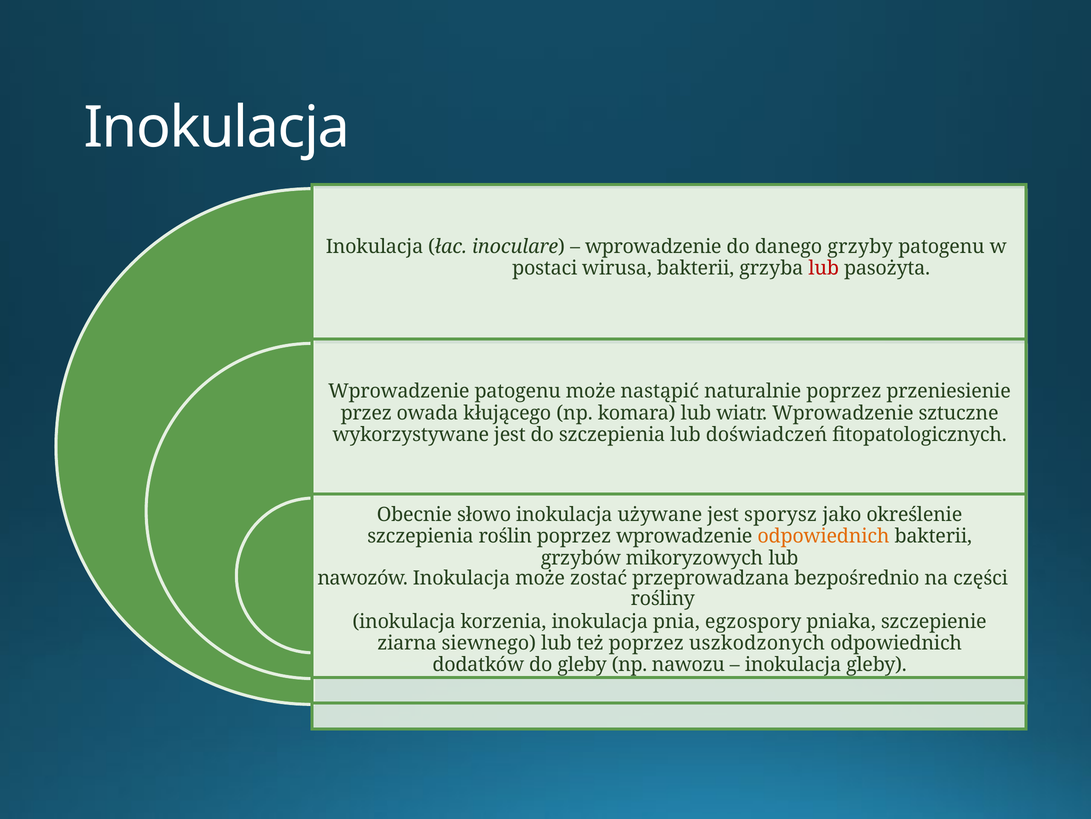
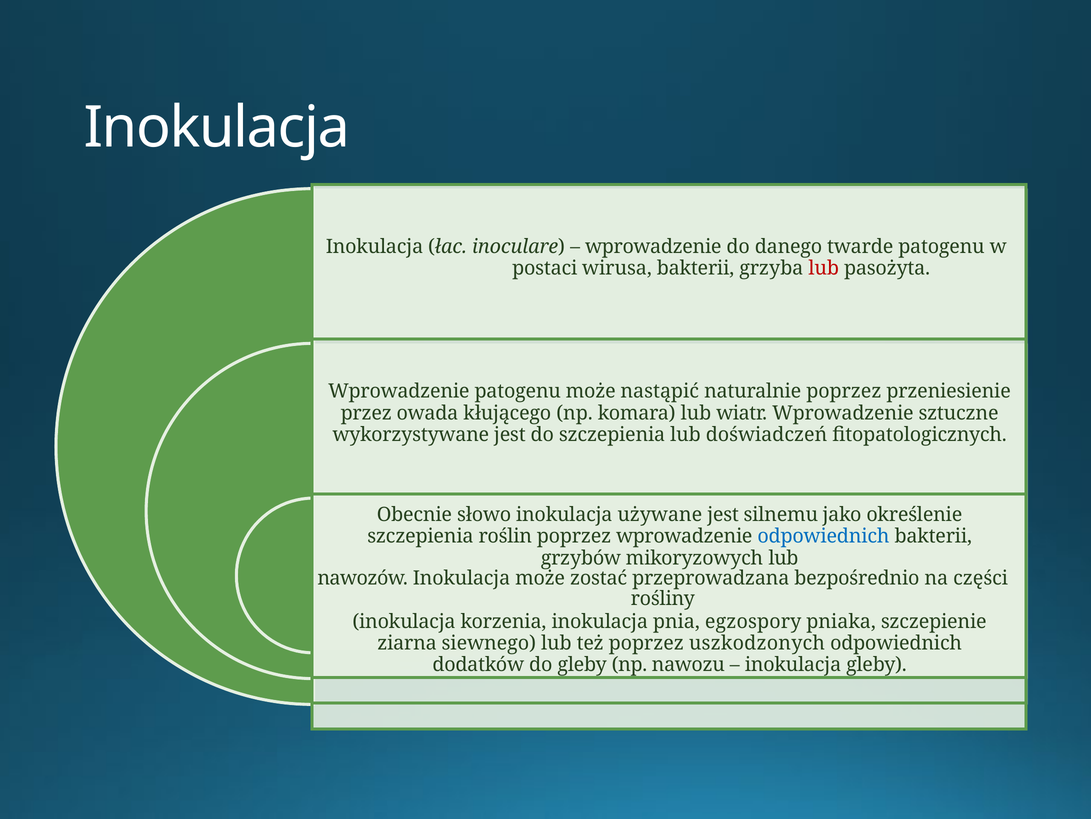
grzyby: grzyby -> twarde (860, 246)
sporysz: sporysz -> silnemu (781, 514)
odpowiednich colour: orange -> blue (823, 536)
